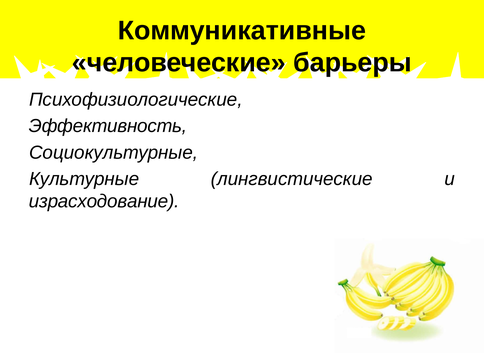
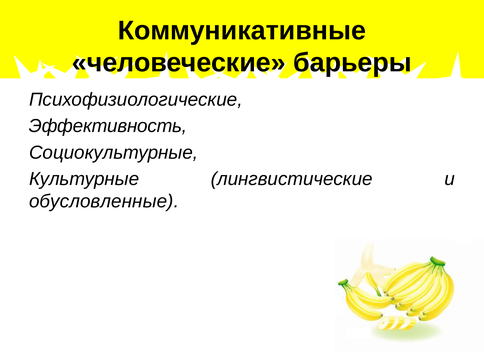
израсходование: израсходование -> обусловленные (104, 201)
